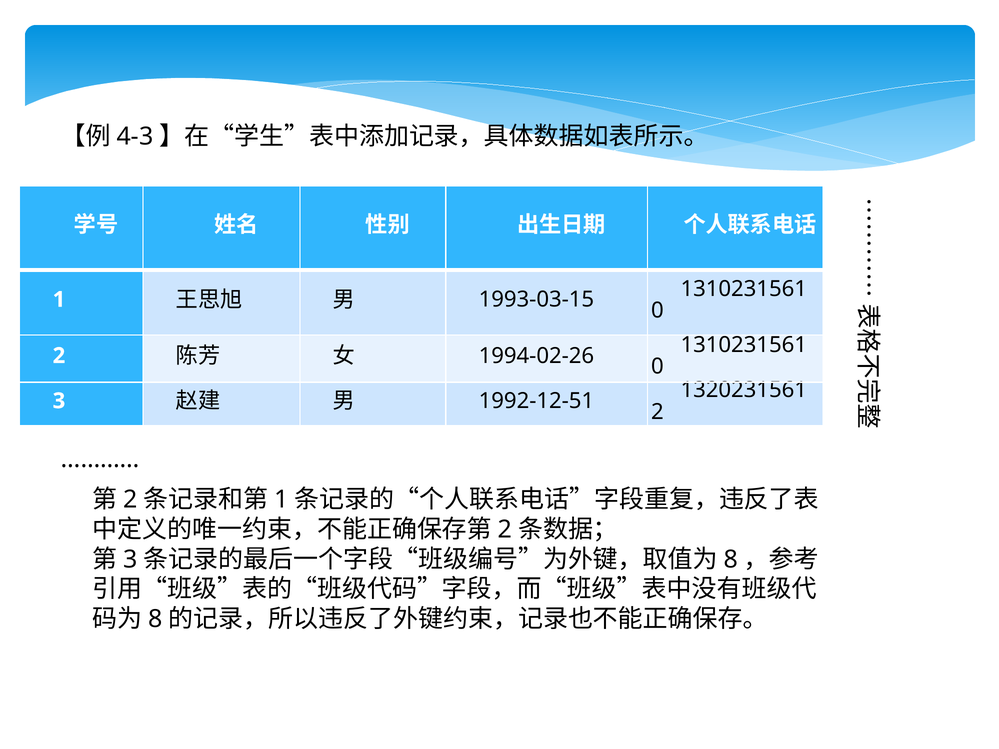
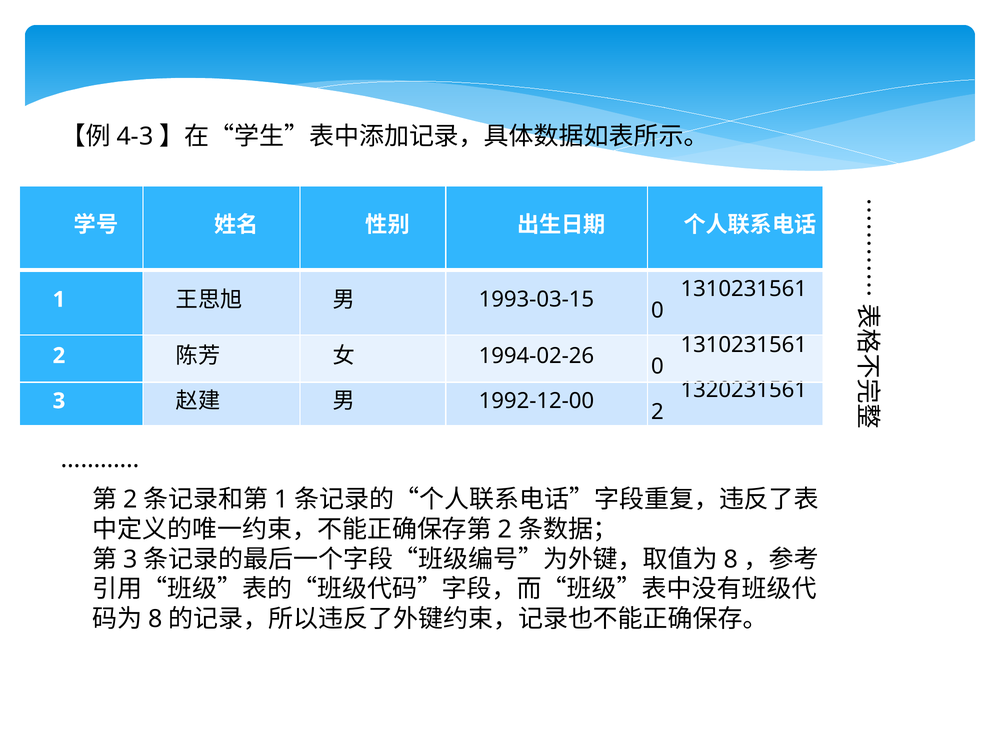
1992-12-51: 1992-12-51 -> 1992-12-00 (536, 401)
